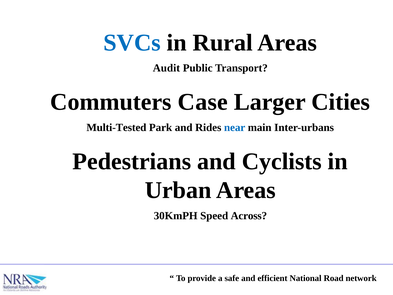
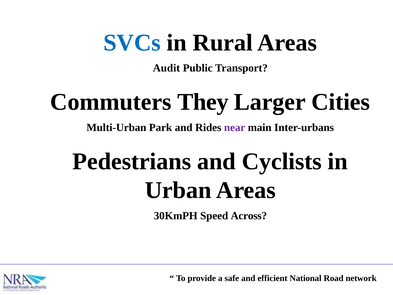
Case: Case -> They (203, 102)
Multi-Tested: Multi-Tested -> Multi-Urban (116, 127)
near colour: blue -> purple (235, 127)
